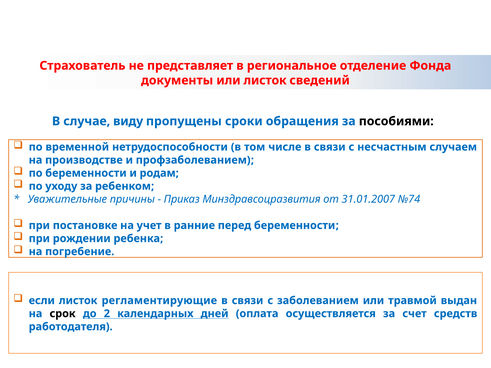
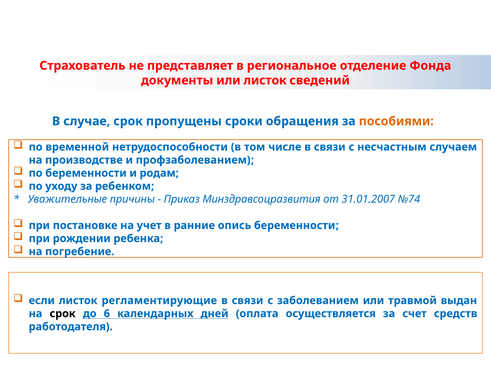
случае виду: виду -> срок (128, 121)
пособиями colour: black -> orange (396, 121)
перед: перед -> опись (234, 226)
2: 2 -> 6 (107, 314)
